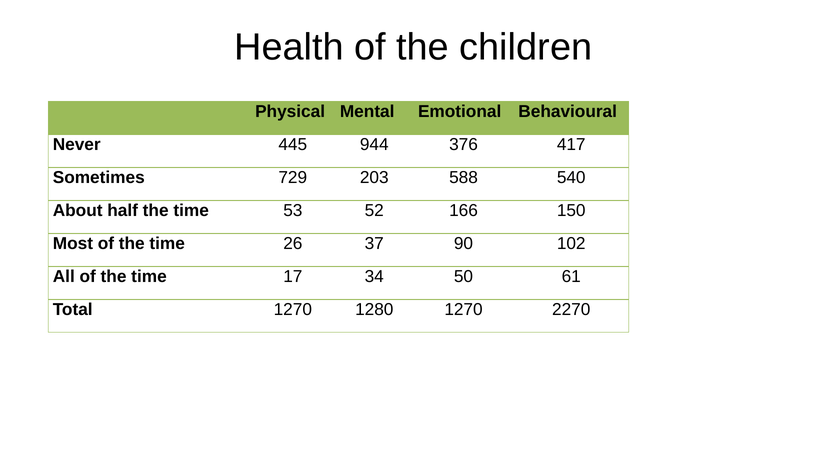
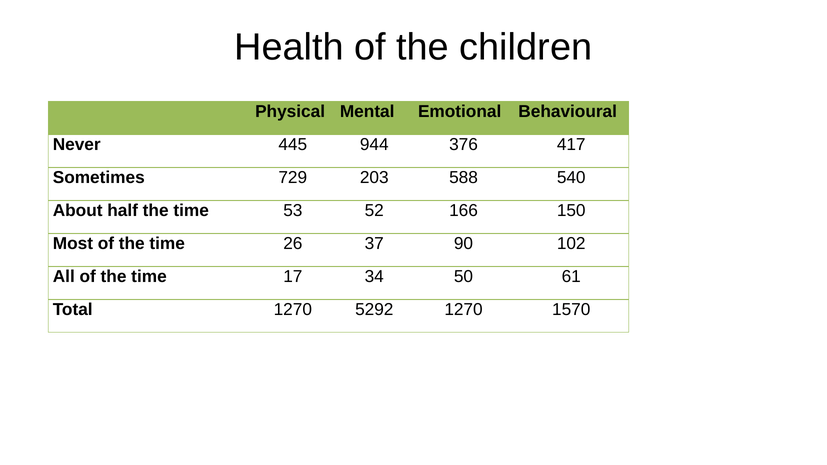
1280: 1280 -> 5292 (374, 309)
2270: 2270 -> 1570 (571, 309)
